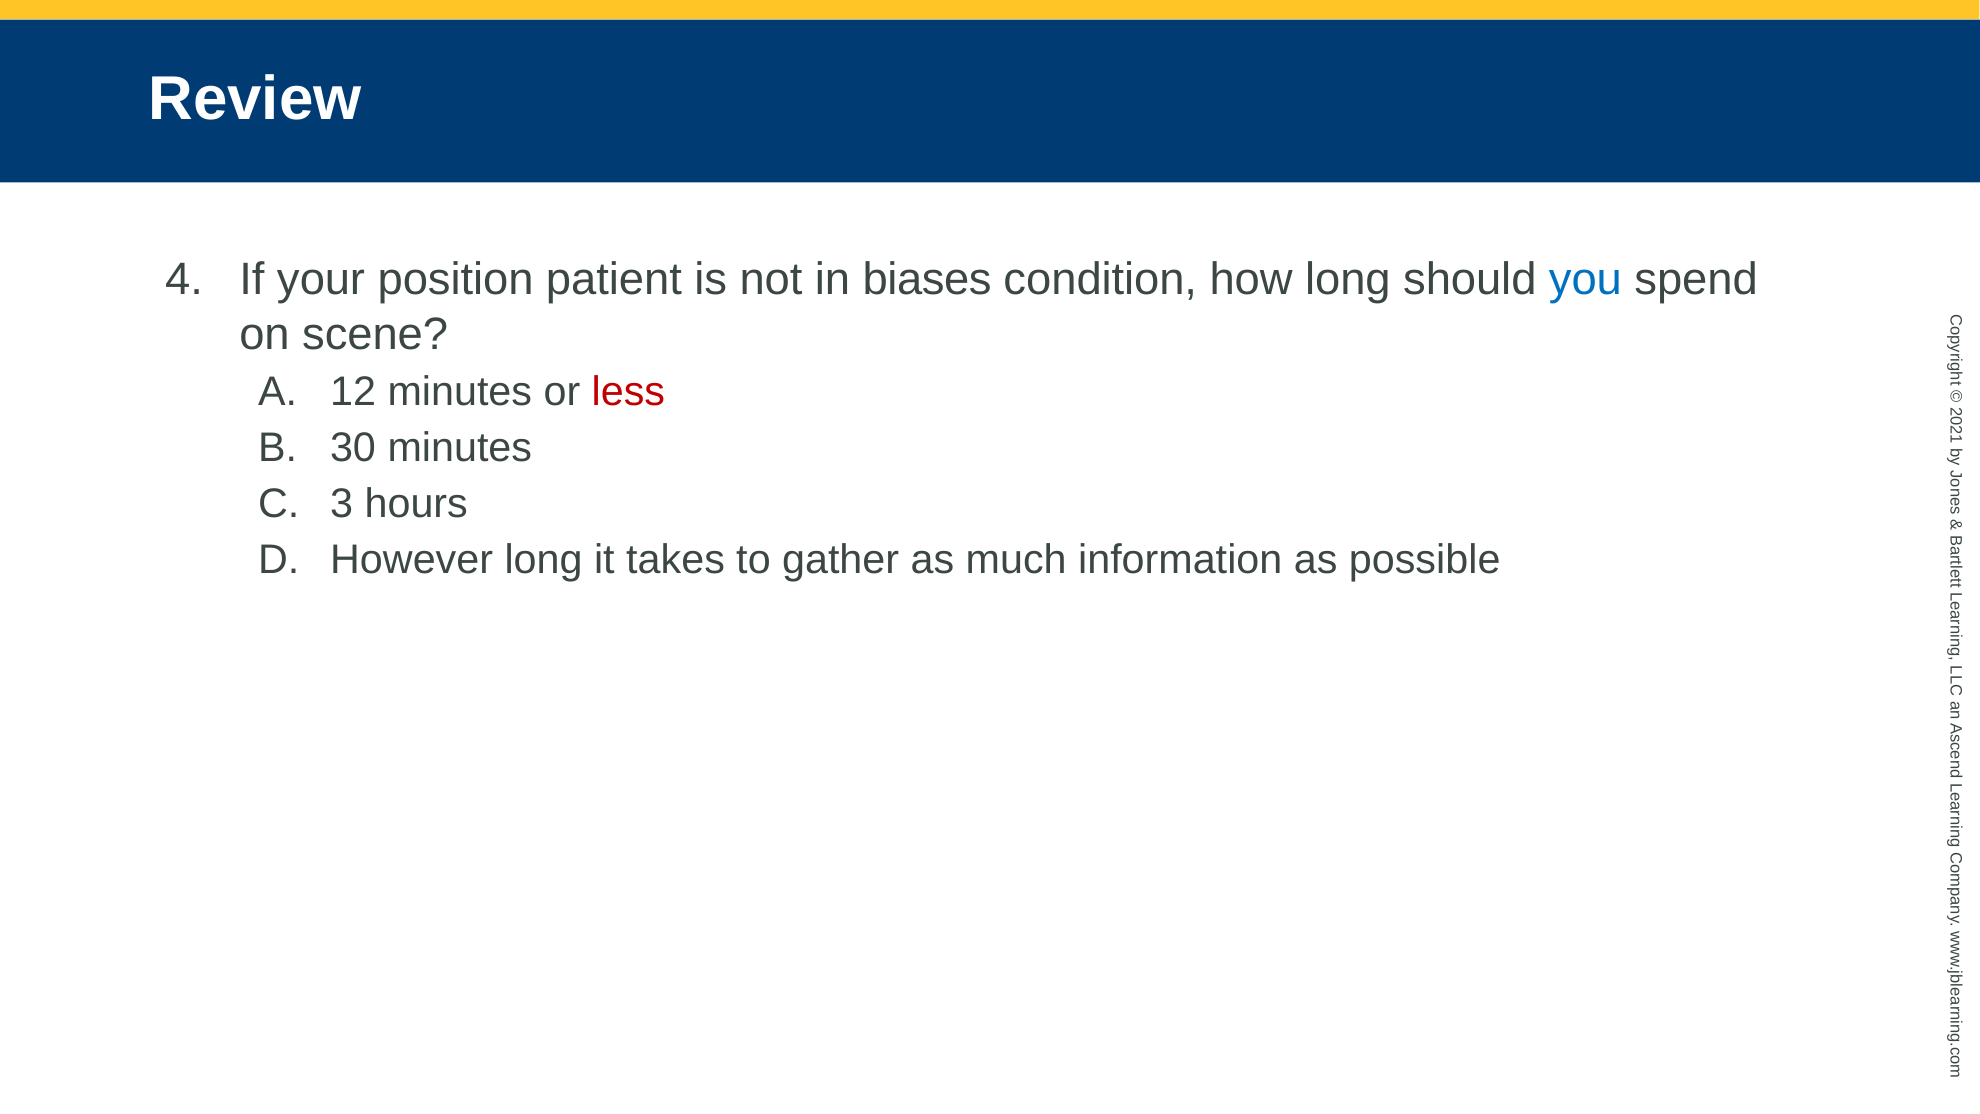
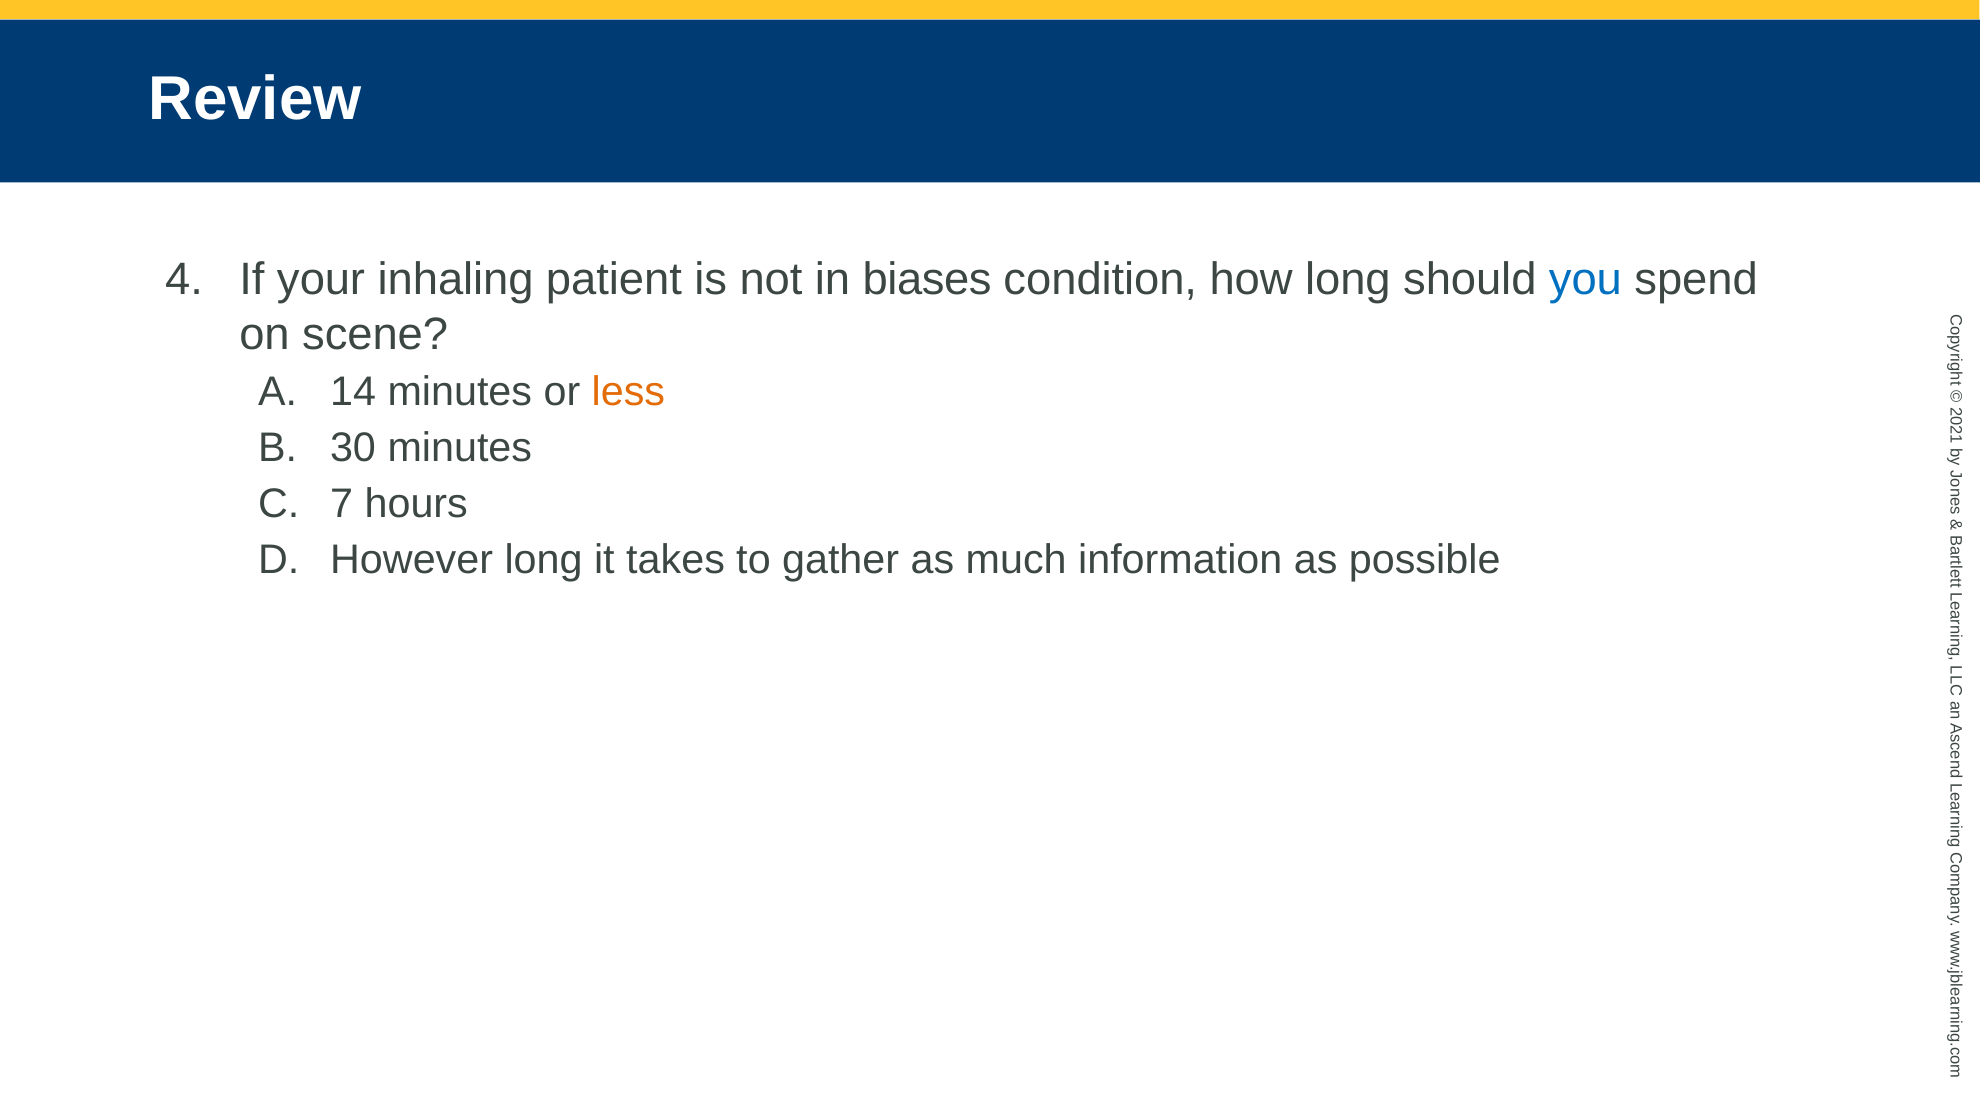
position: position -> inhaling (456, 280)
12: 12 -> 14 (353, 392)
less colour: red -> orange (628, 392)
3: 3 -> 7 (342, 504)
